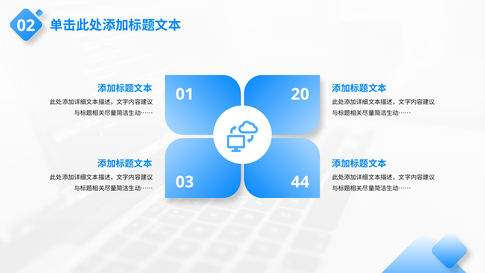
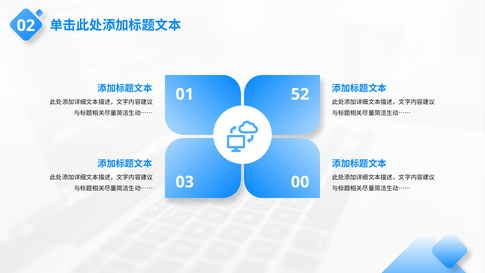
20: 20 -> 52 (300, 94)
44: 44 -> 00 (300, 182)
